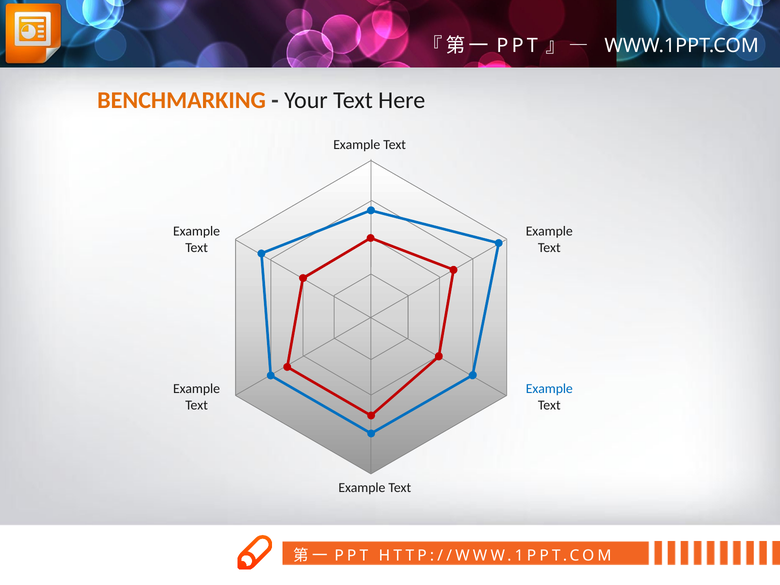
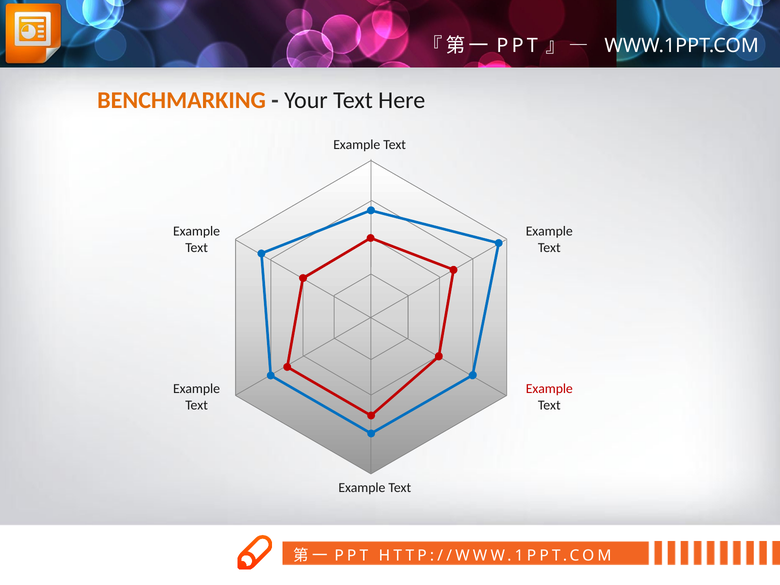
Example colour: blue -> red (549, 389)
